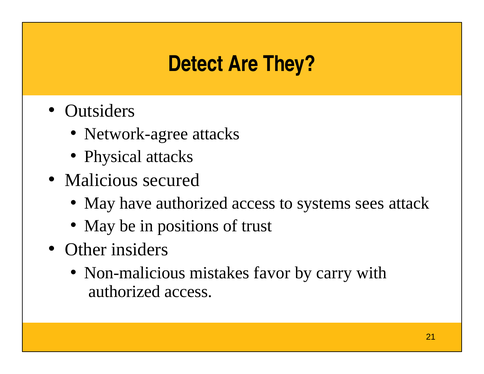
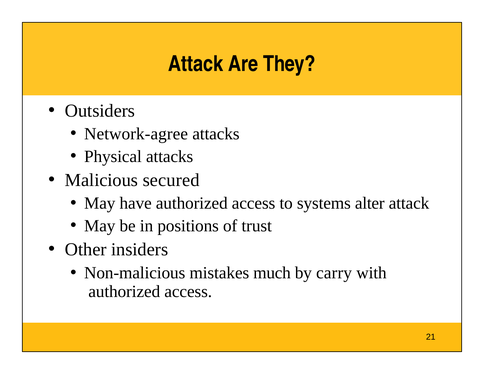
Detect: Detect -> Attack (196, 64)
sees: sees -> alter (370, 203)
favor: favor -> much (272, 273)
